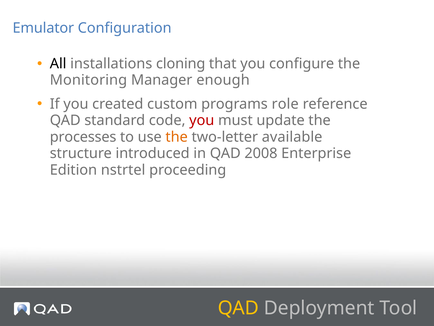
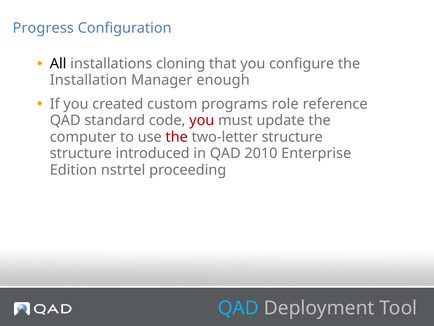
Emulator: Emulator -> Progress (43, 28)
Monitoring: Monitoring -> Installation (88, 80)
processes: processes -> computer (83, 137)
the colour: orange -> red (177, 137)
two-letter available: available -> structure (292, 137)
2008: 2008 -> 2010 (261, 153)
QAD colour: yellow -> light blue (238, 308)
